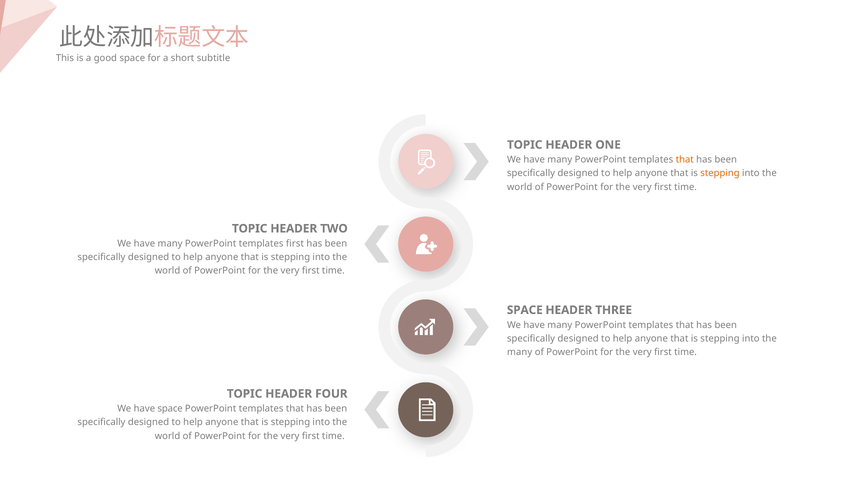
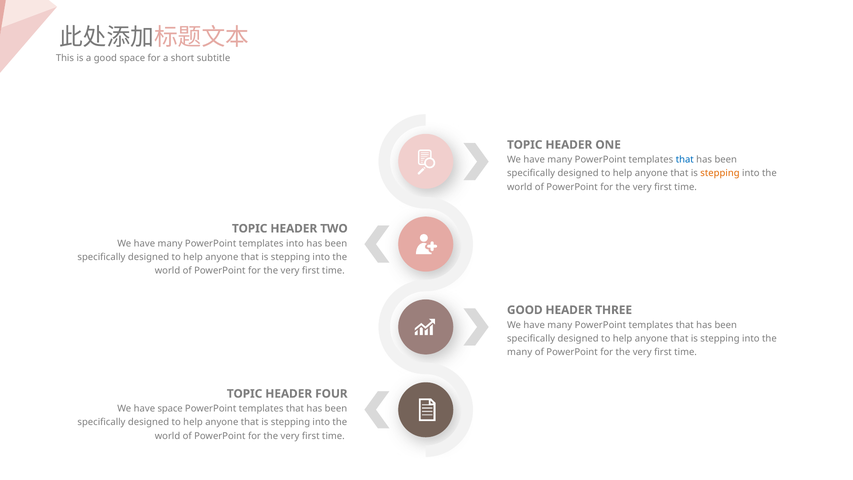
that colour: orange -> blue (685, 160)
templates first: first -> into (295, 243)
SPACE: SPACE -> GOOD (525, 310)
